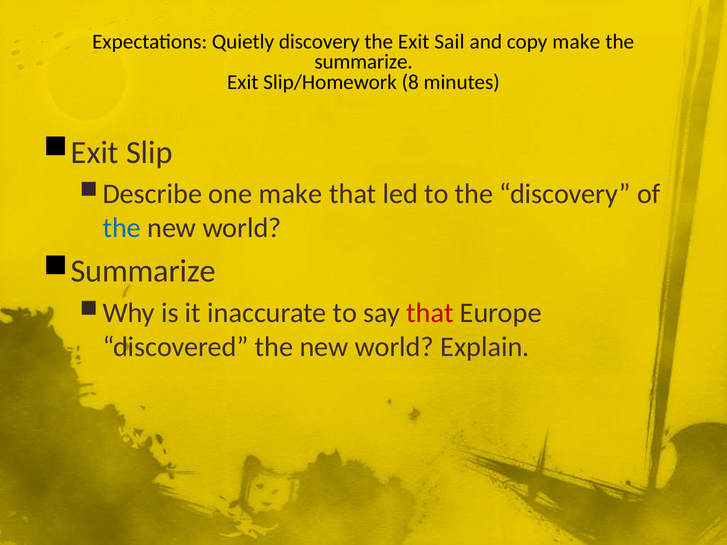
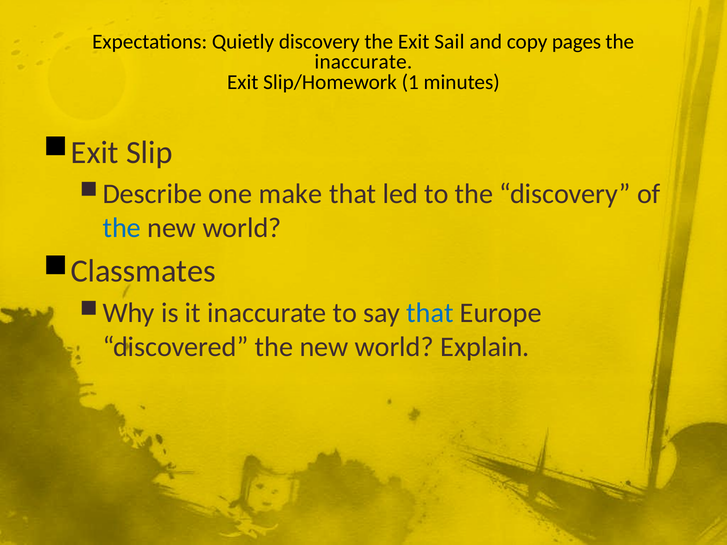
copy make: make -> pages (577, 42)
summarize: summarize -> inaccurate (363, 62)
8: 8 -> 1 (410, 82)
Summarize: Summarize -> Classmates (143, 271)
that colour: red -> blue (430, 313)
